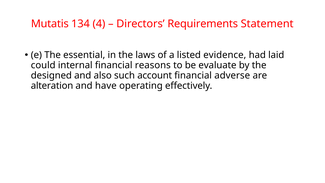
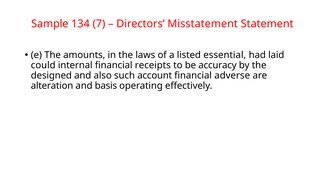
Mutatis: Mutatis -> Sample (50, 24)
4: 4 -> 7 (99, 24)
Requirements: Requirements -> Misstatement (203, 24)
essential: essential -> amounts (84, 55)
evidence: evidence -> essential (225, 55)
reasons: reasons -> receipts (153, 65)
evaluate: evaluate -> accuracy (218, 65)
have: have -> basis (106, 86)
